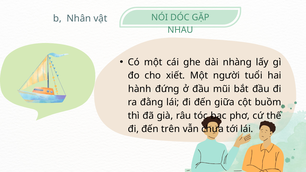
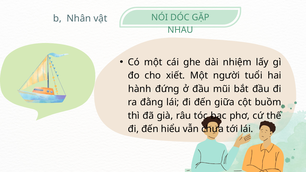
nhàng: nhàng -> nhiệm (237, 62)
trên: trên -> hiểu (171, 129)
